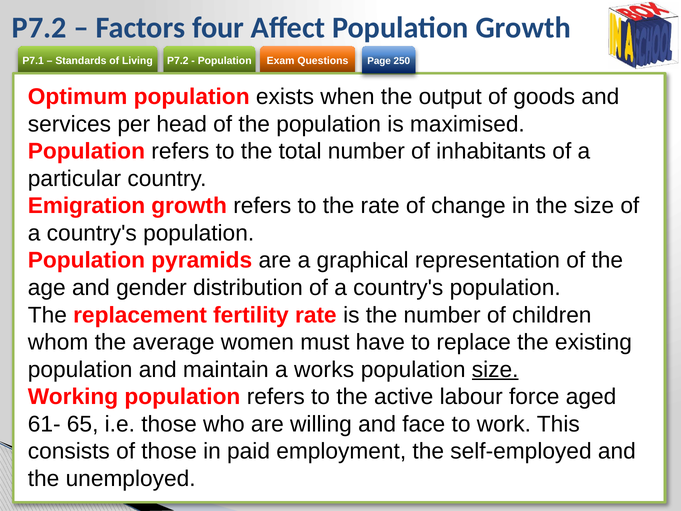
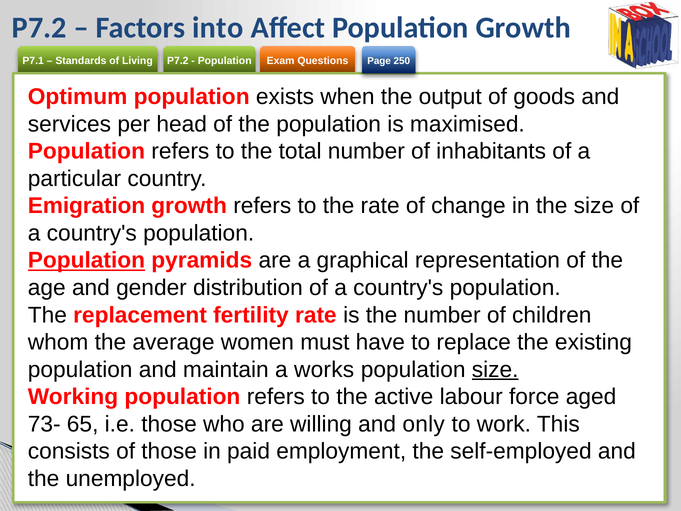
four: four -> into (218, 28)
Population underline: none -> present (86, 260)
61-: 61- -> 73- (44, 424)
face: face -> only (424, 424)
